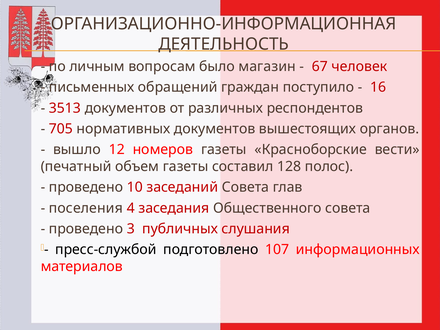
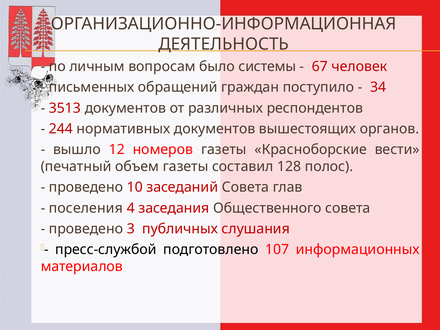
магазин: магазин -> системы (267, 67)
16: 16 -> 34 (378, 87)
705: 705 -> 244 (61, 129)
